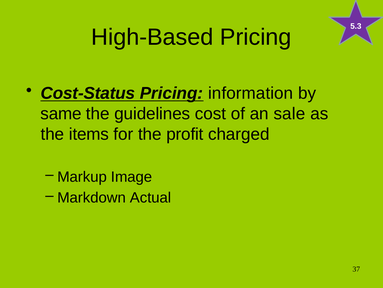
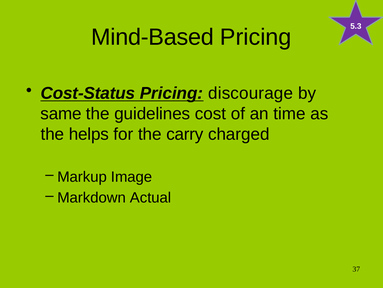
High-Based: High-Based -> Mind-Based (152, 37)
information: information -> discourage (251, 93)
sale: sale -> time (289, 114)
items: items -> helps (89, 134)
profit: profit -> carry (185, 134)
